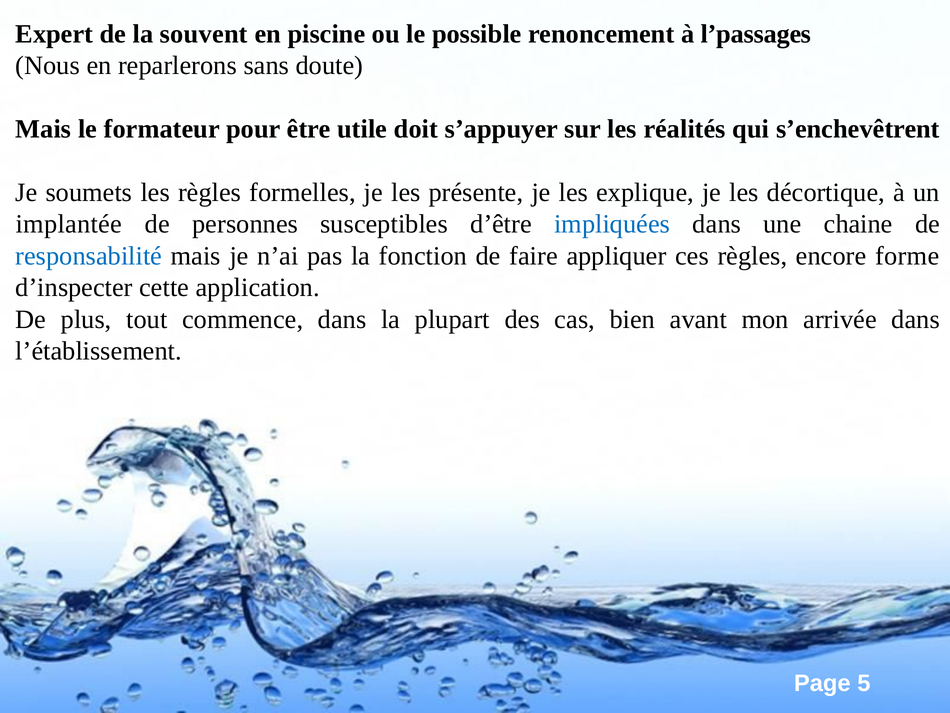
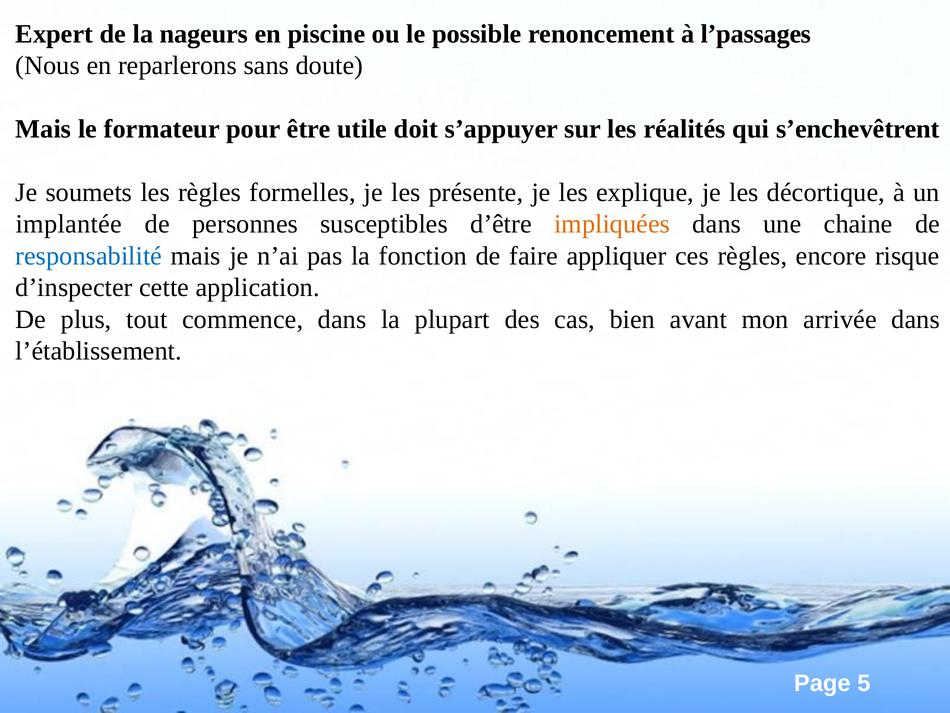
souvent: souvent -> nageurs (204, 34)
impliquées colour: blue -> orange (612, 224)
forme: forme -> risque (907, 256)
